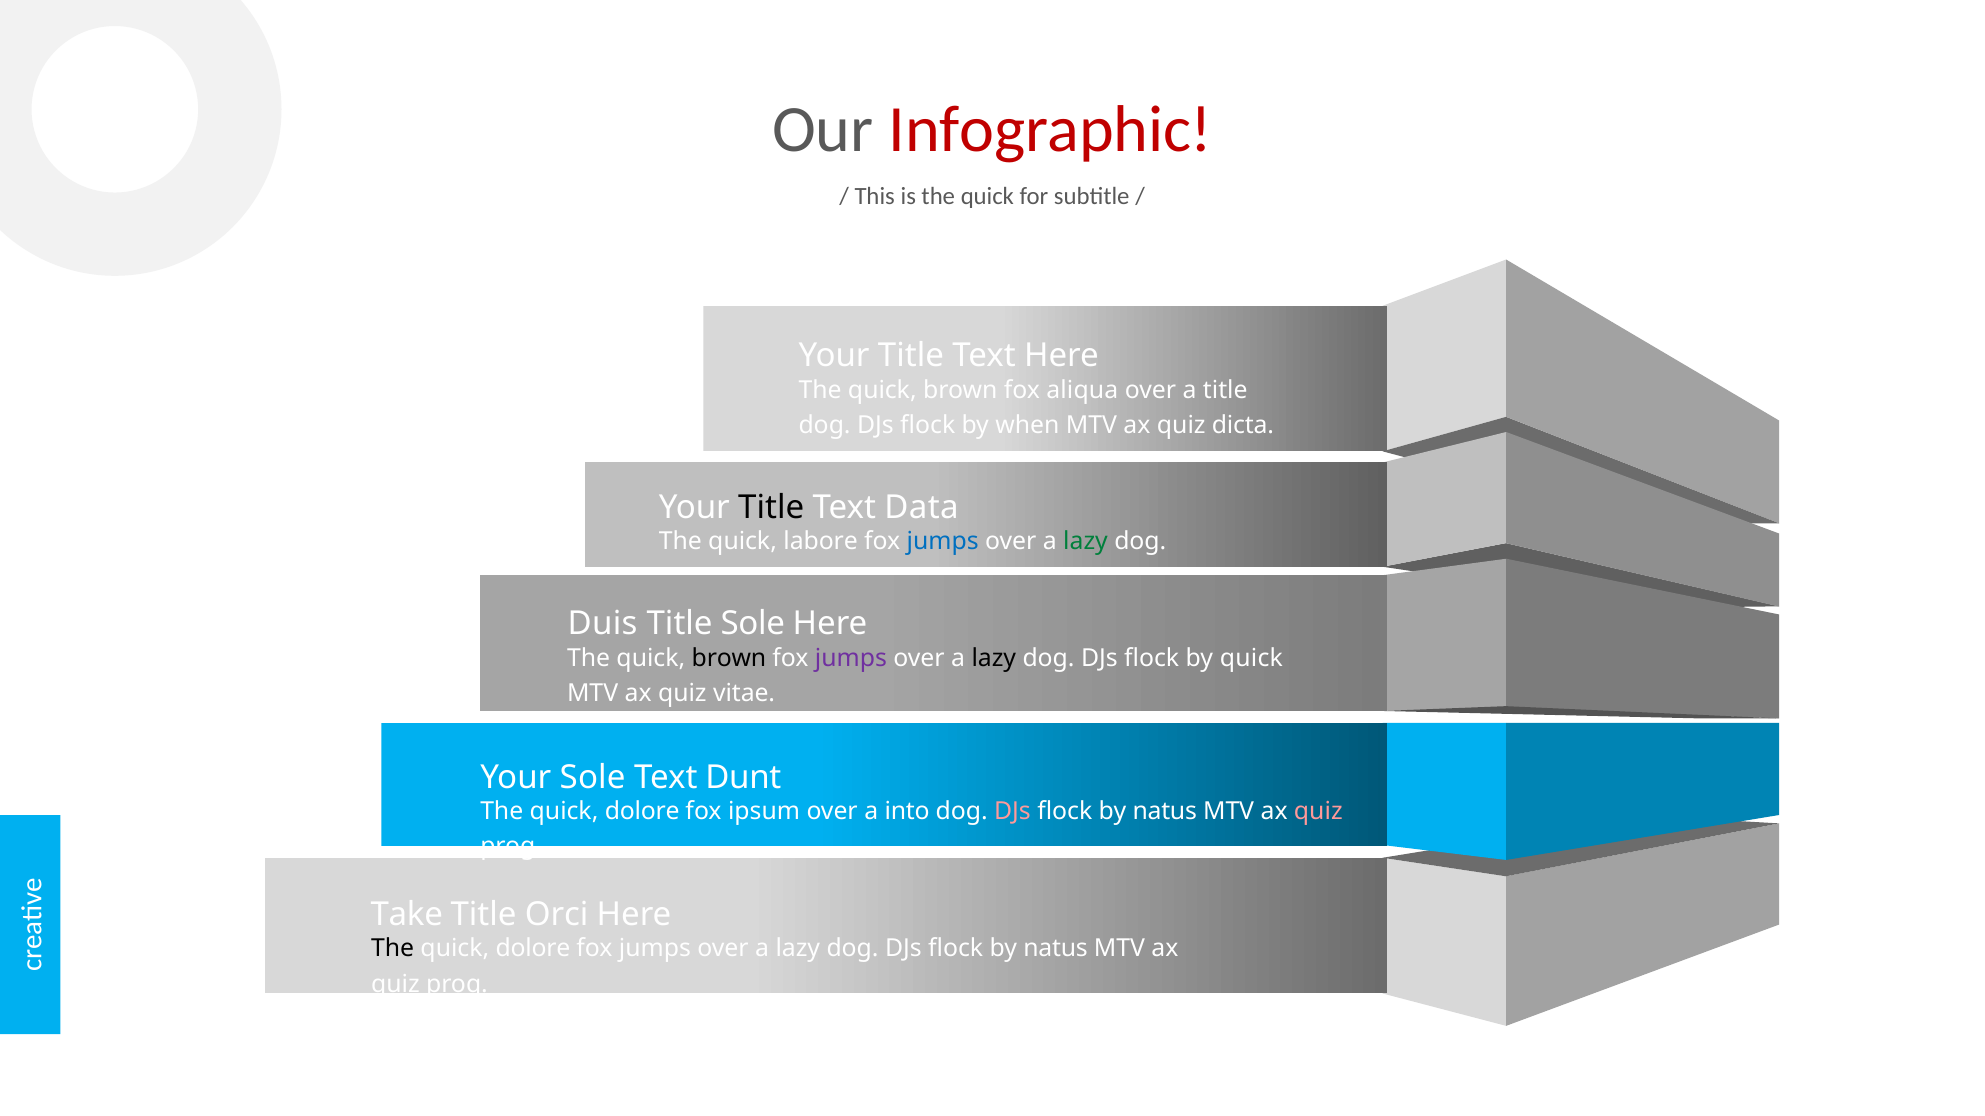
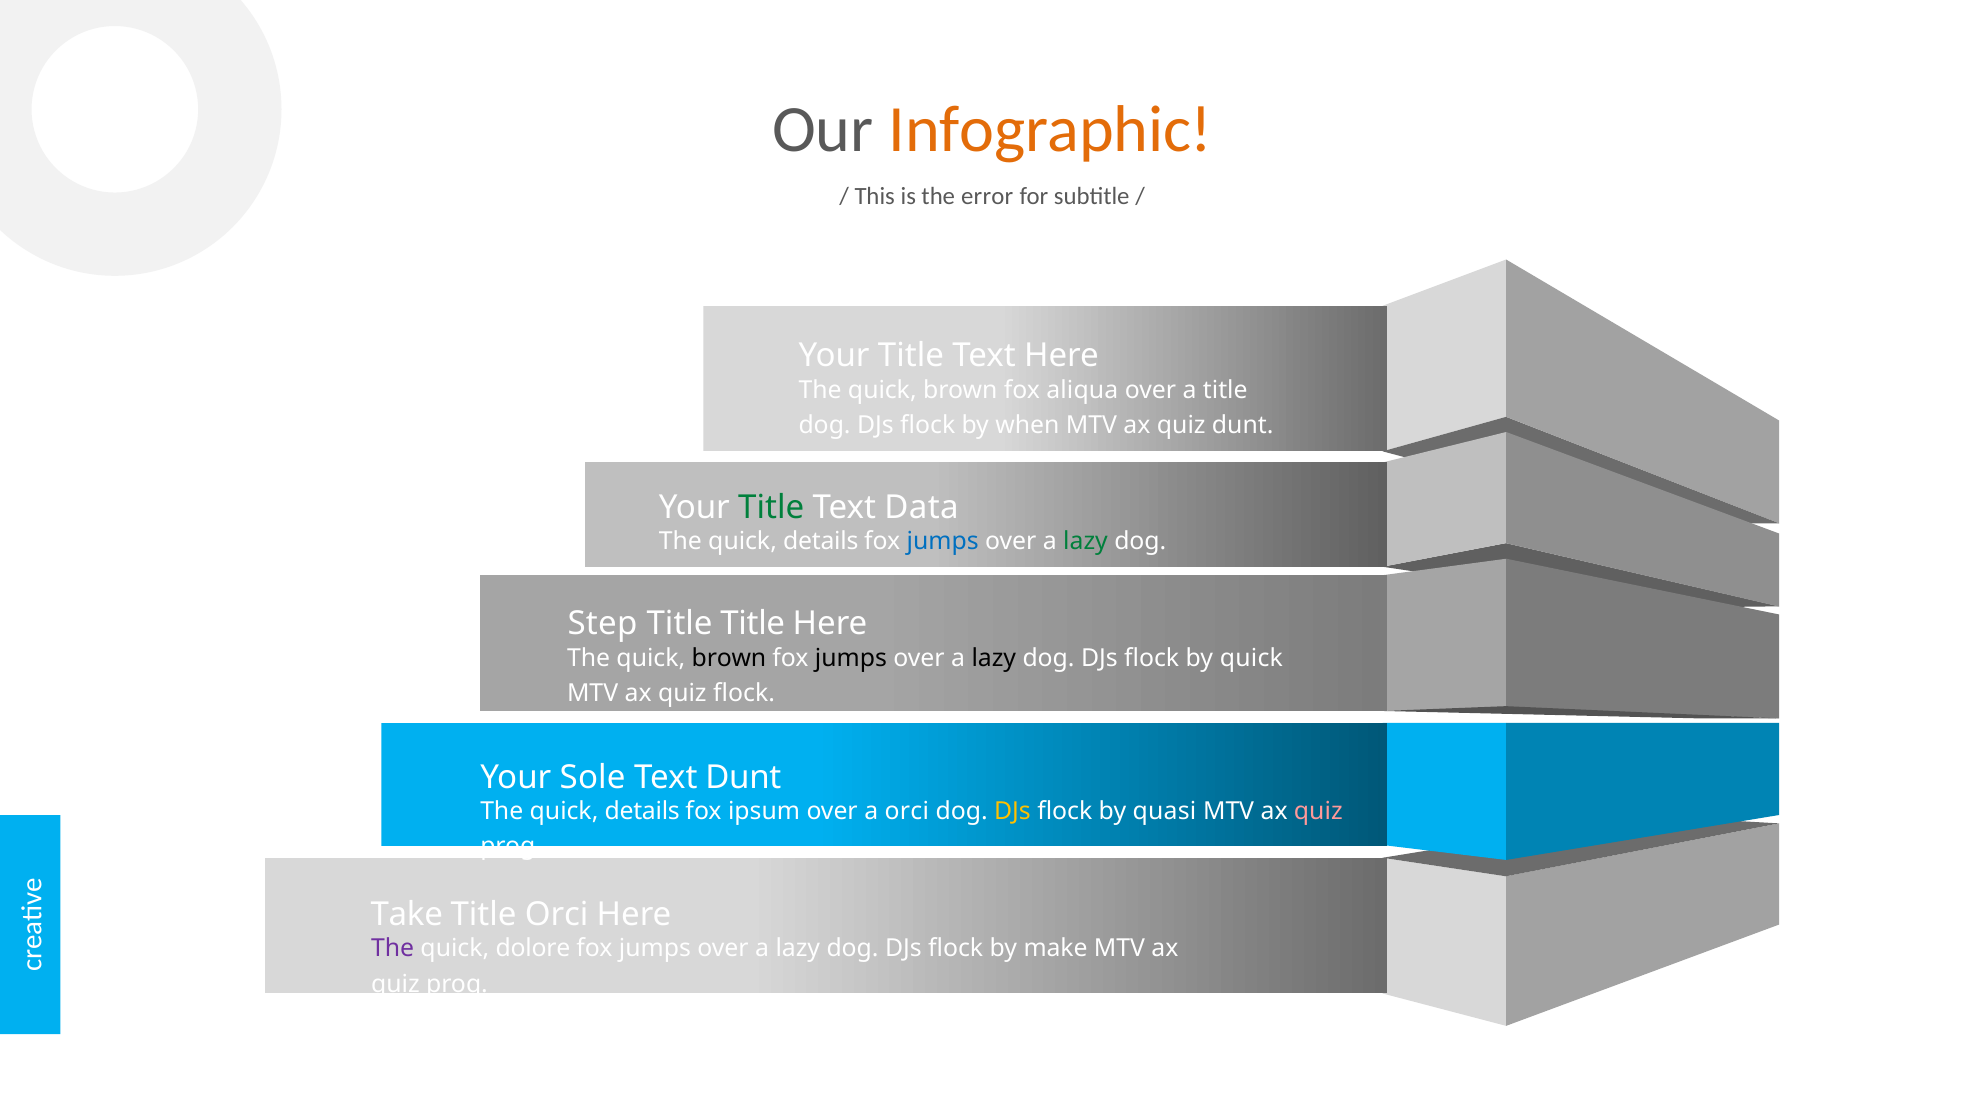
Infographic colour: red -> orange (1051, 130)
is the quick: quick -> error (987, 196)
quiz dicta: dicta -> dunt (1243, 426)
Title colour: black -> green (771, 508)
labore: labore -> details (821, 542)
Duis: Duis -> Step (603, 624)
Title Sole: Sole -> Title (753, 624)
jumps colour: purple -> black (851, 658)
quiz vitae: vitae -> flock (744, 694)
dolore: dolore -> details (642, 812)
a into: into -> orci (907, 812)
DJs colour: pink -> yellow (1012, 812)
natus: natus -> quasi (1164, 812)
The colour: black -> purple (393, 949)
natus: natus -> make (1056, 949)
